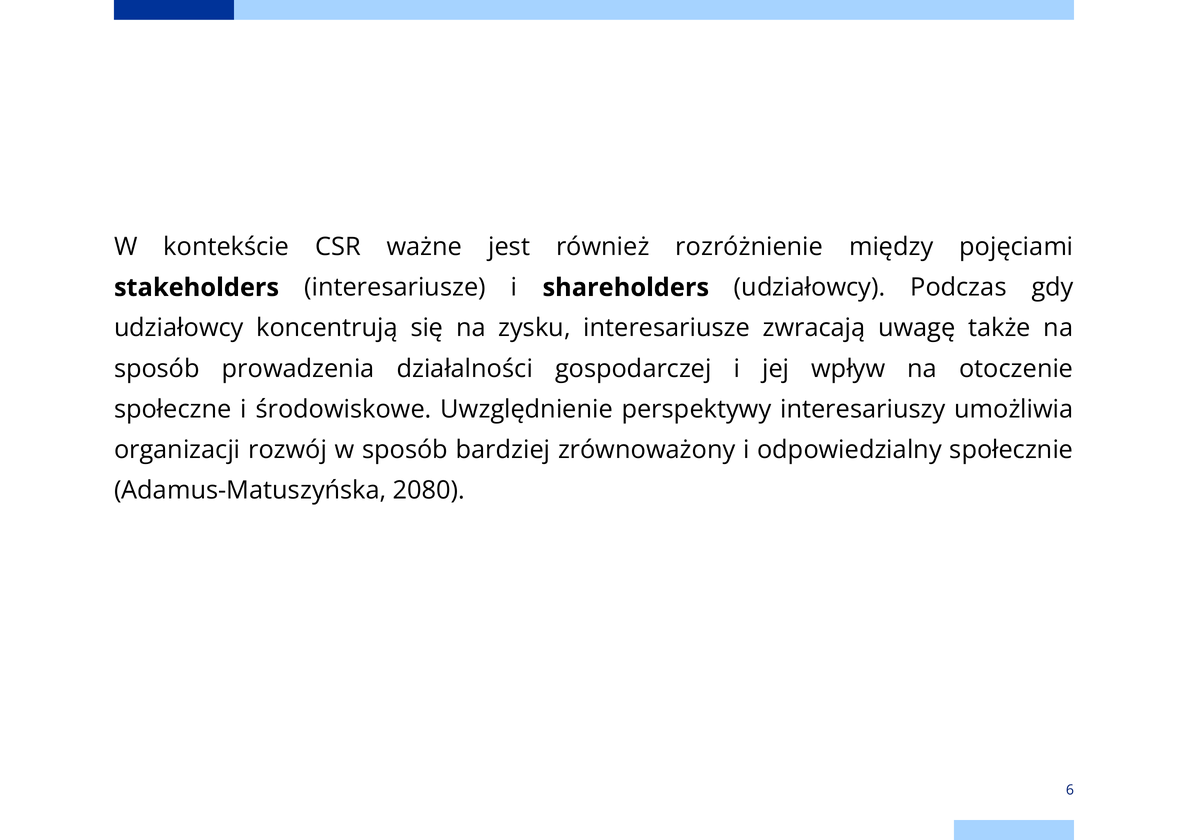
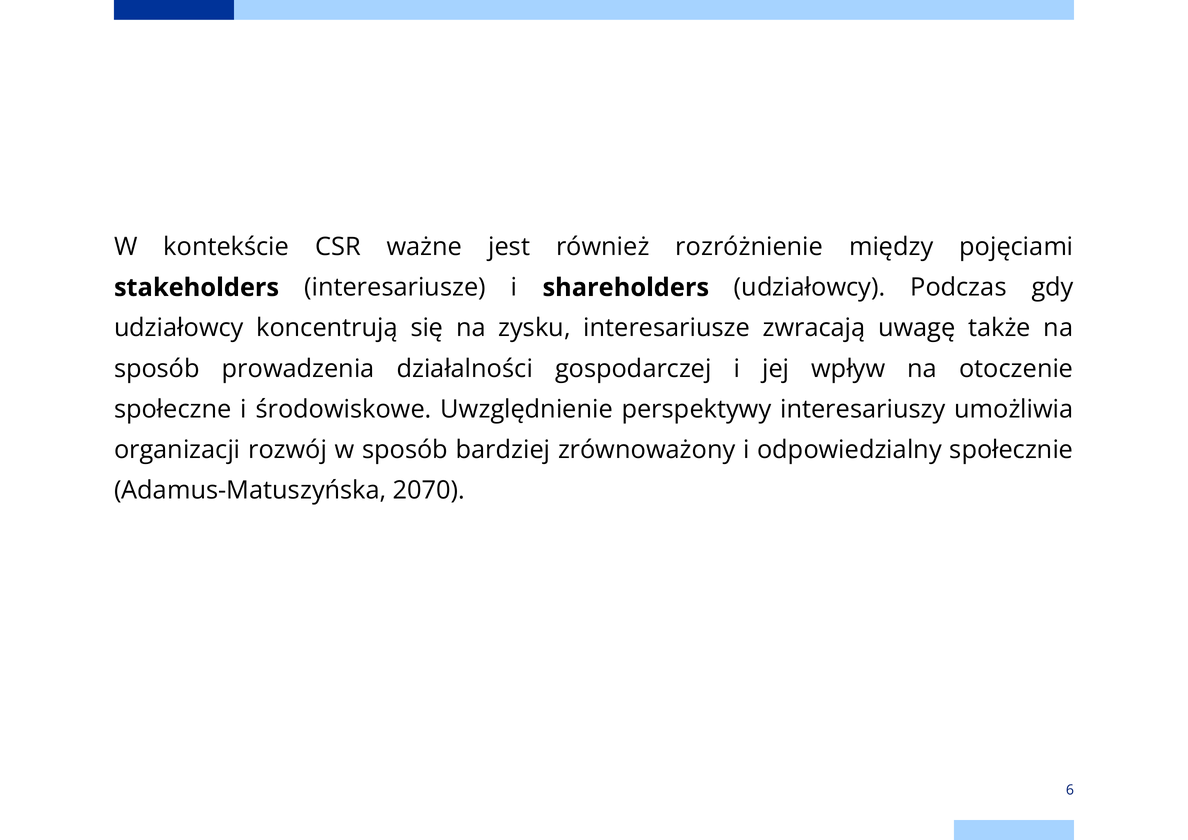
2080: 2080 -> 2070 (429, 490)
